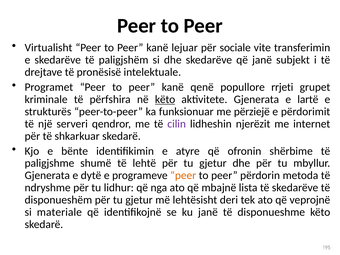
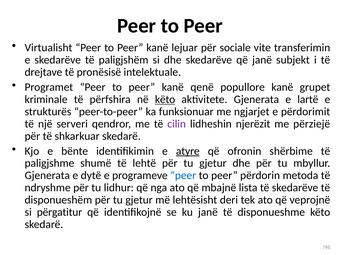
popullore rrjeti: rrjeti -> kanë (282, 87)
përziejë: përziejë -> ngjarjet (252, 112)
internet: internet -> përziejë (312, 124)
atyre underline: none -> present (188, 151)
peer colour: orange -> blue (183, 175)
materiale: materiale -> përgatitur (59, 212)
